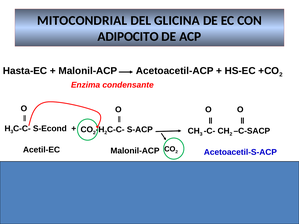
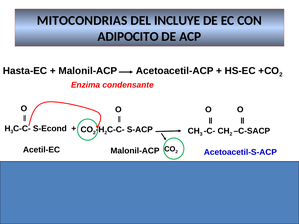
MITOCONDRIAL: MITOCONDRIAL -> MITOCONDRIAS (82, 21)
GLICINA: GLICINA -> INCLUYE (177, 21)
